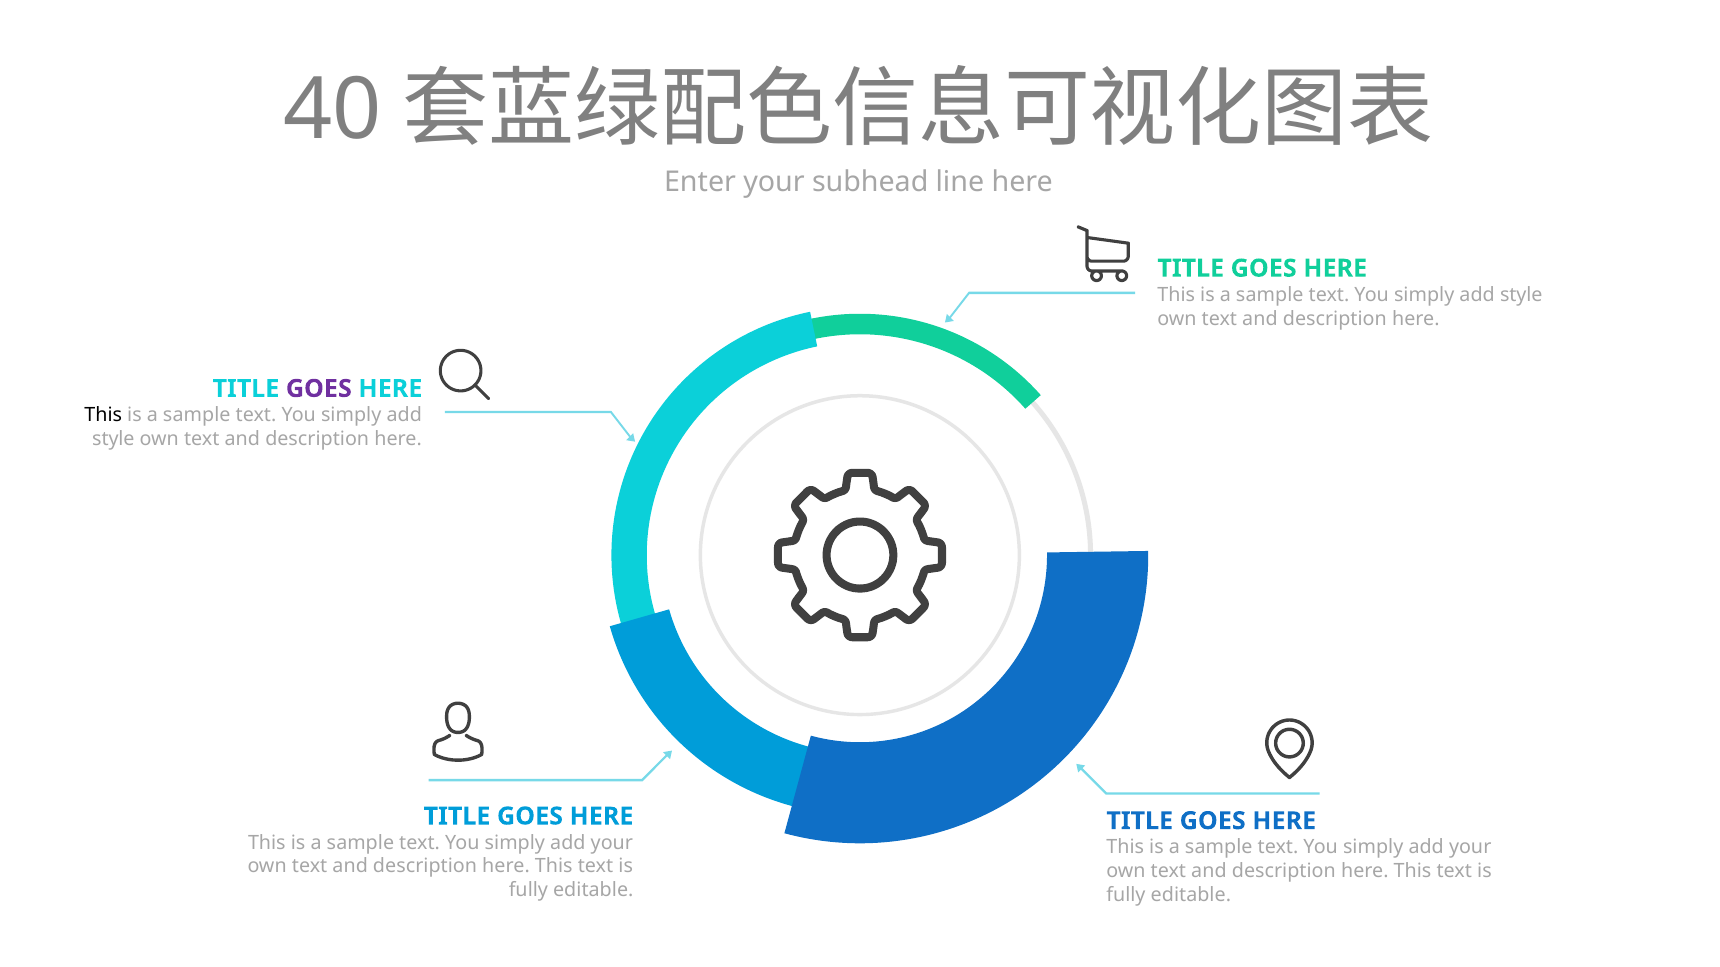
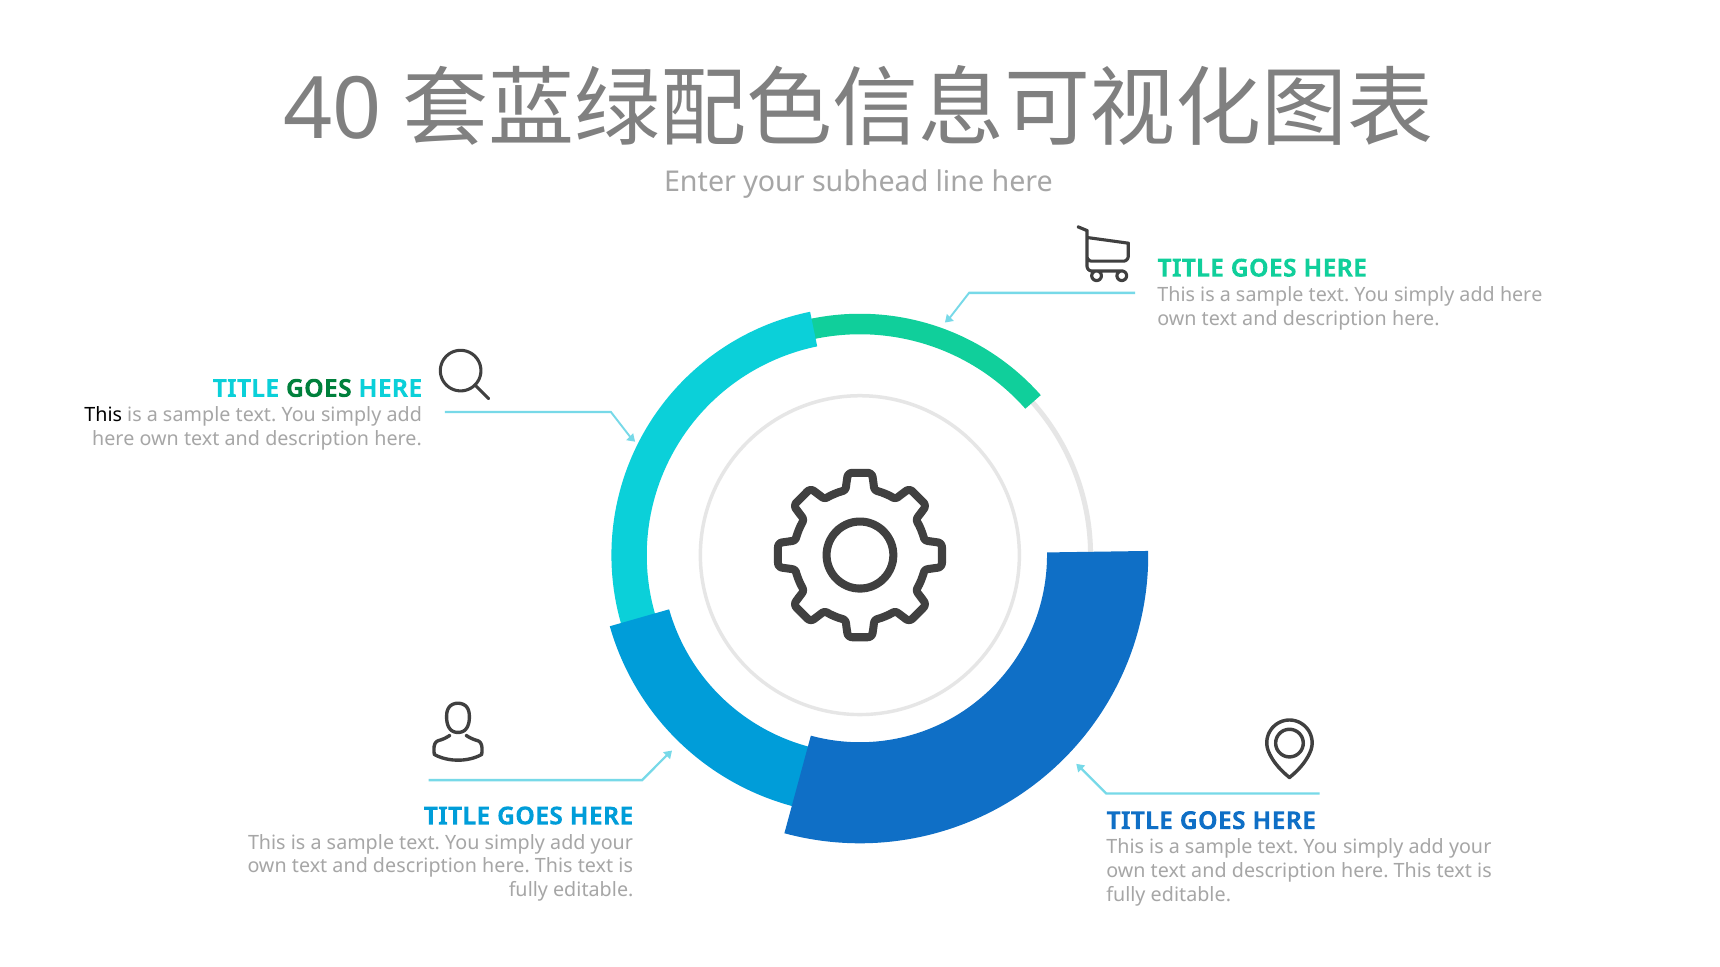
style: style -> here (1521, 295)
GOES colour: purple -> green (319, 389)
style: style -> here (113, 439)
